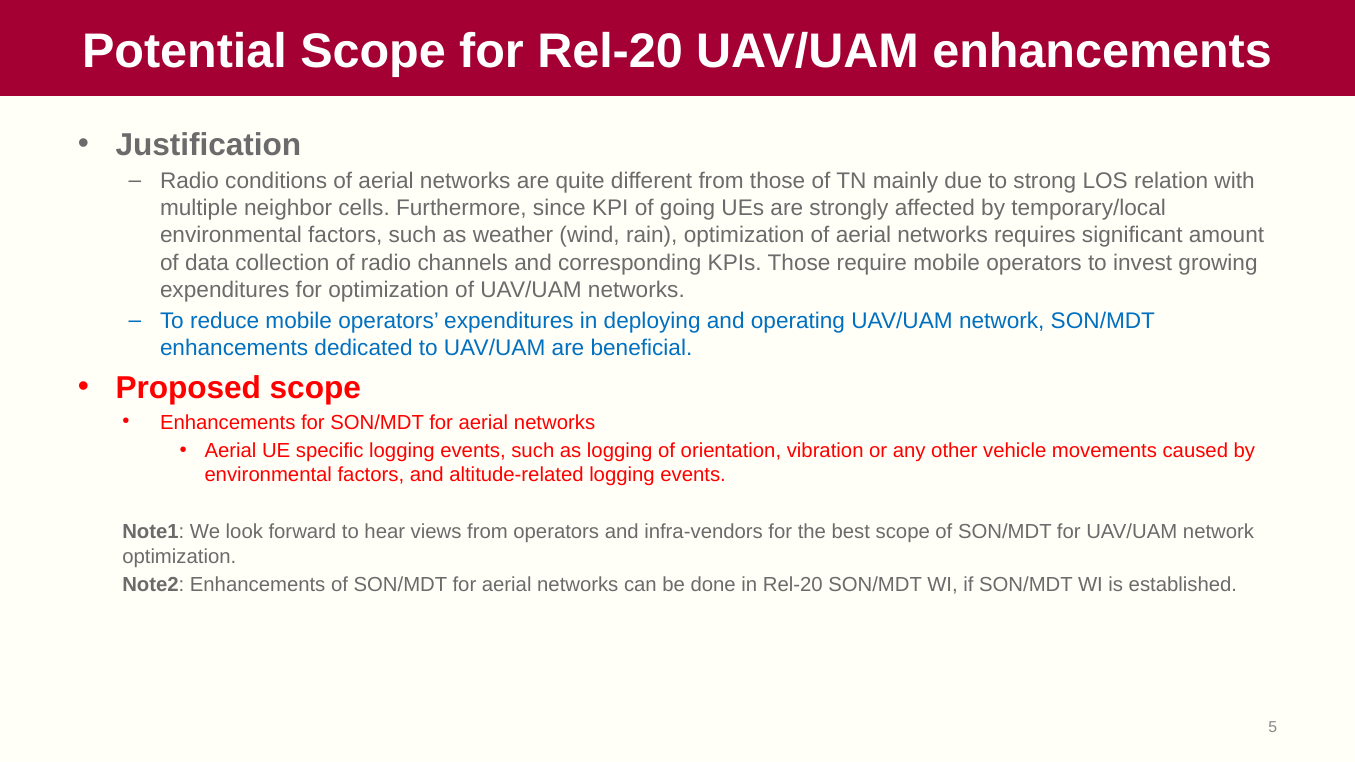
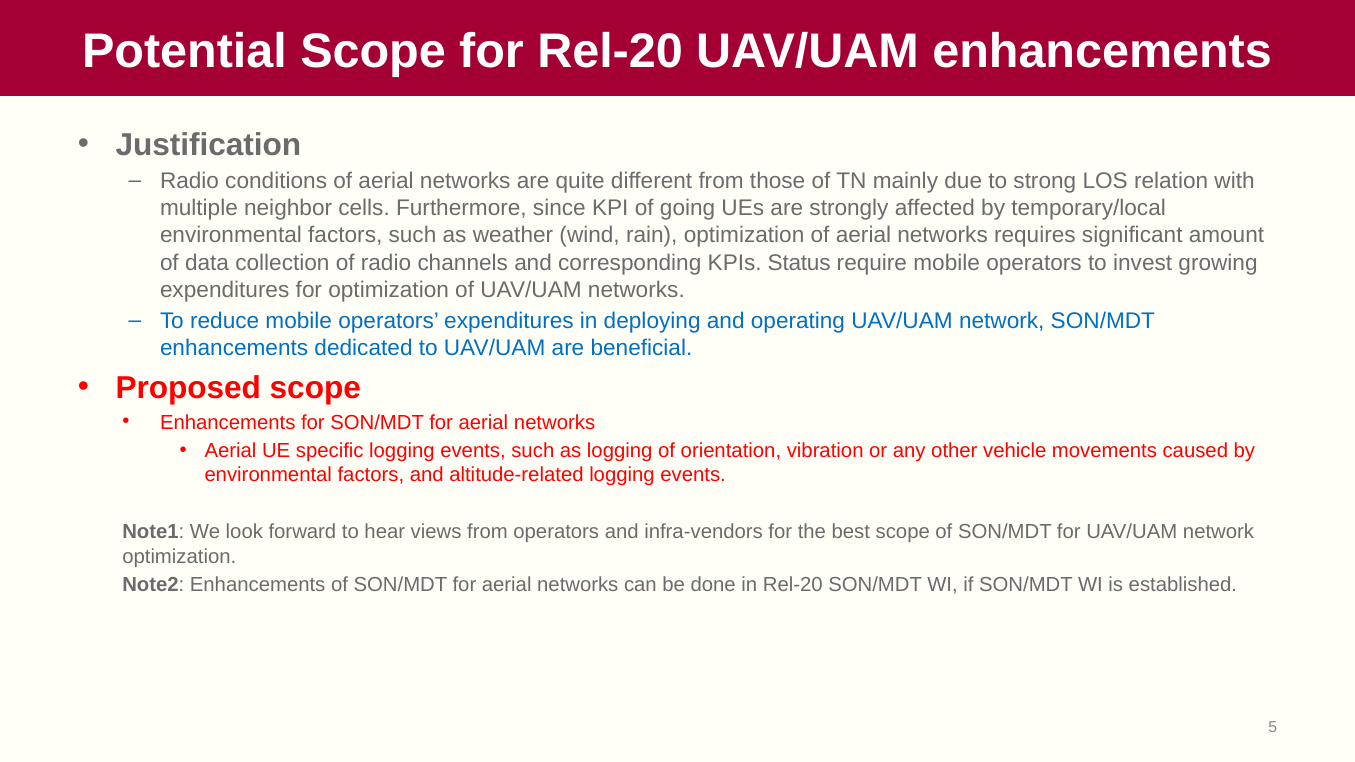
KPIs Those: Those -> Status (799, 263)
